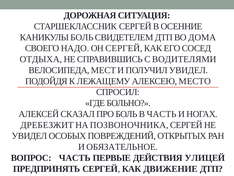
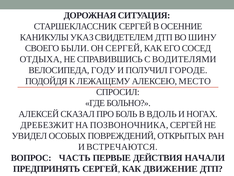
КАНИКУЛЫ БОЛЬ: БОЛЬ -> УКАЗ (82, 37)
ДОМА: ДОМА -> ШИНУ (202, 37)
НАДО: НАДО -> БЫЛИ (75, 48)
МЕСТ: МЕСТ -> ГОДУ (103, 70)
ПОЛУЧИЛ УВИДЕЛ: УВИДЕЛ -> ГОРОДЕ (188, 70)
В ЧАСТЬ: ЧАСТЬ -> ВДОЛЬ (162, 114)
ОБЯЗАТЕЛЬНОЕ: ОБЯЗАТЕЛЬНОЕ -> ВСТРЕЧАЮТСЯ (122, 146)
УЛИЦЕЙ: УЛИЦЕЙ -> НАЧАЛИ (205, 157)
